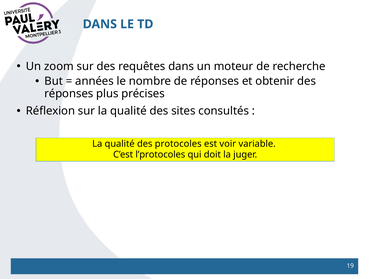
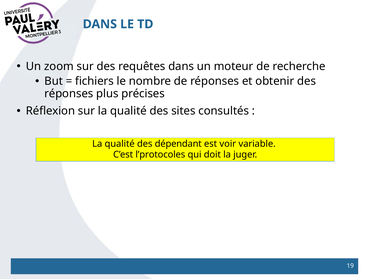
années: années -> fichiers (94, 81)
protocoles: protocoles -> dépendant (178, 143)
